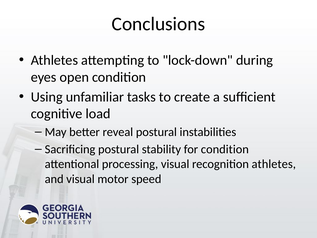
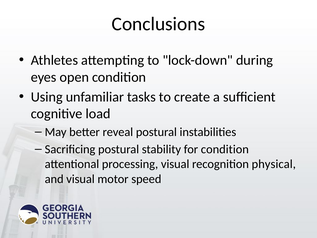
recognition athletes: athletes -> physical (274, 164)
